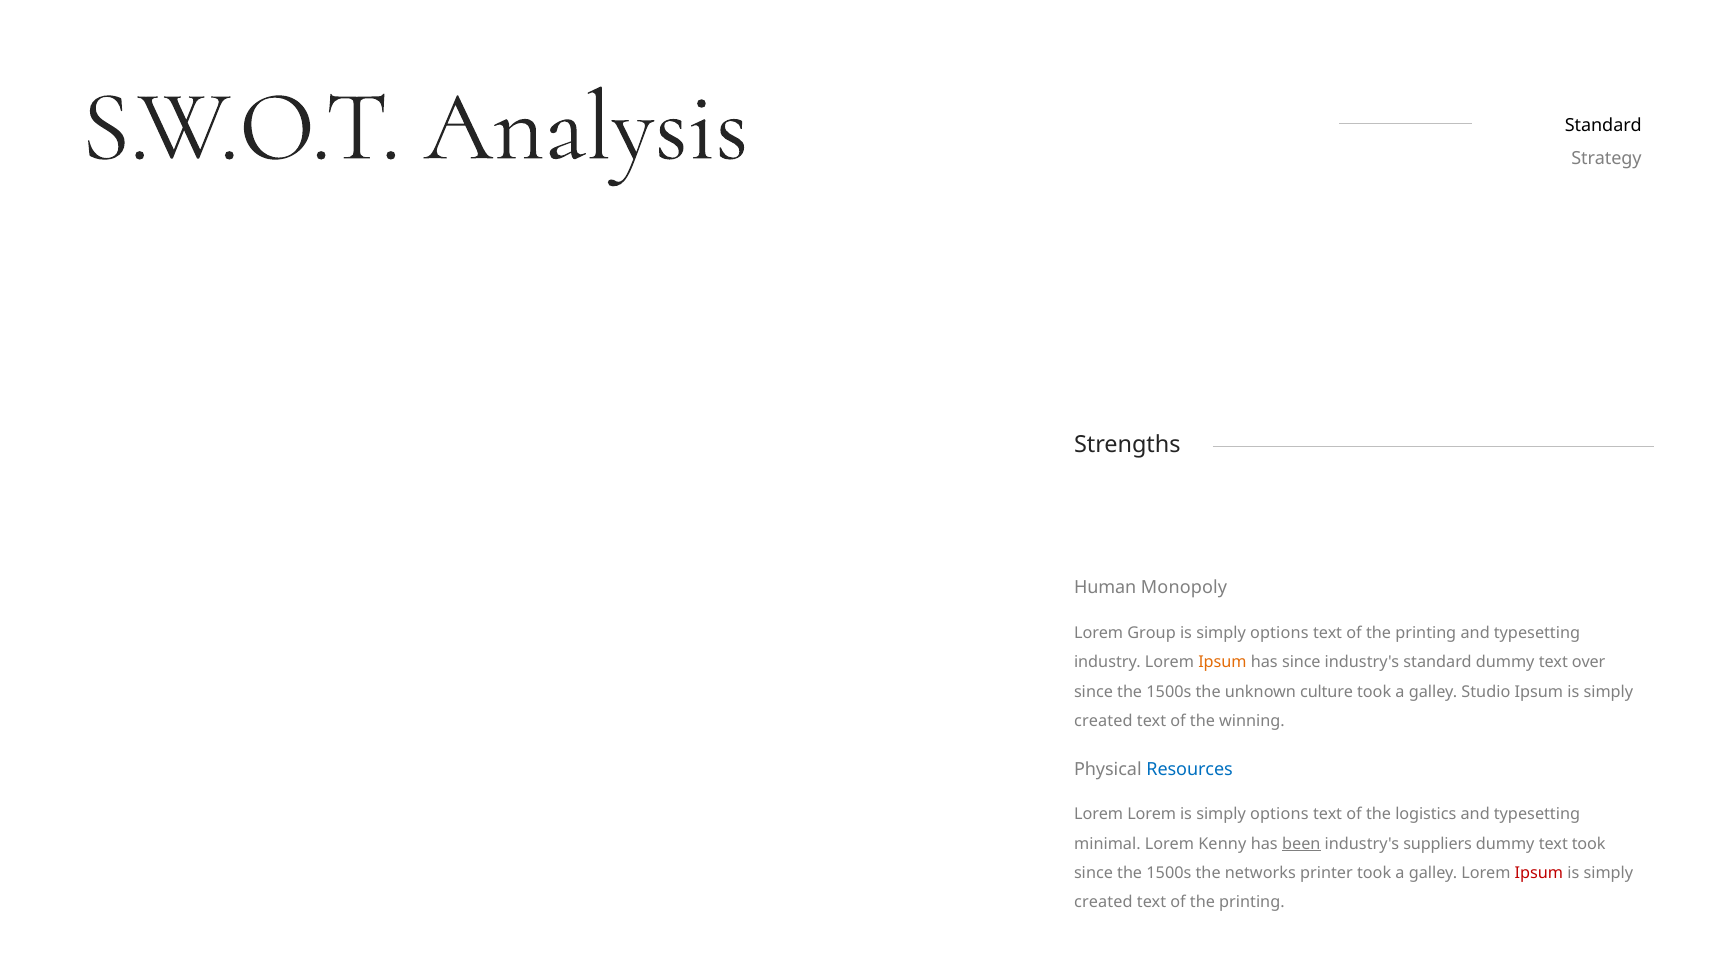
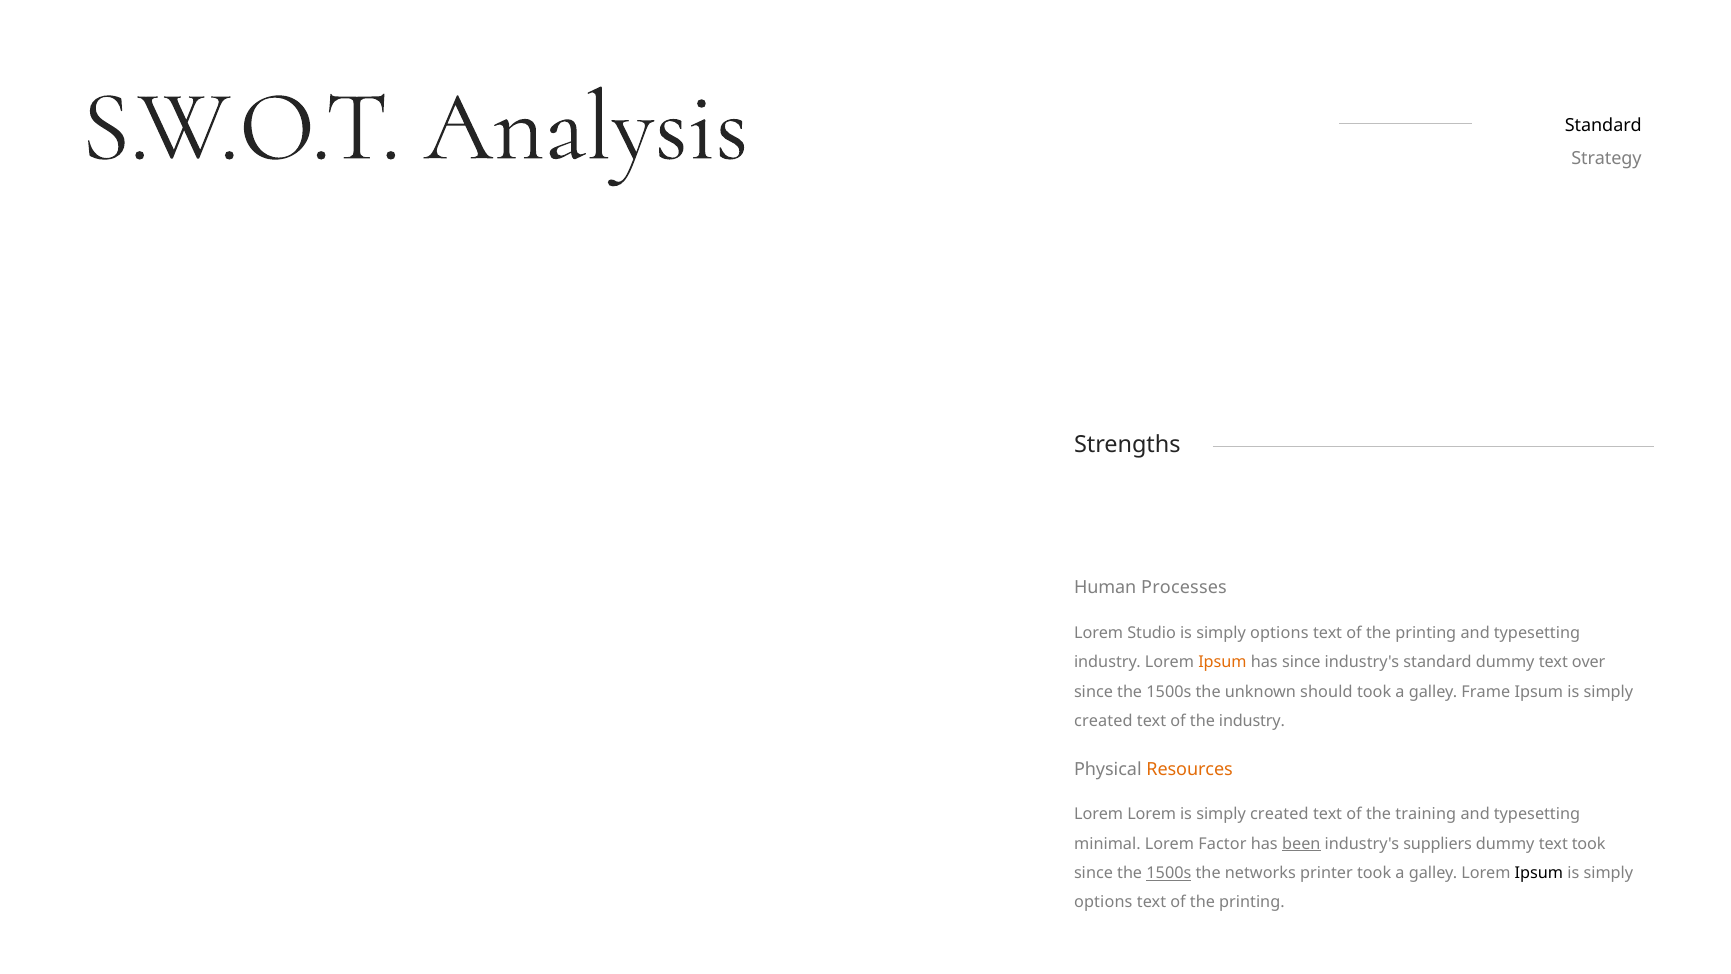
Monopoly: Monopoly -> Processes (1184, 587)
Group: Group -> Studio (1152, 633)
culture: culture -> should (1326, 692)
Studio: Studio -> Frame (1486, 692)
the winning: winning -> industry (1252, 721)
Resources colour: blue -> orange (1190, 769)
options: options -> created (1279, 814)
logistics: logistics -> training (1426, 814)
Kenny: Kenny -> Factor (1222, 844)
1500s underline: none -> present (1169, 873)
Ipsum colour: red -> black (1539, 873)
created: created -> options (1103, 902)
